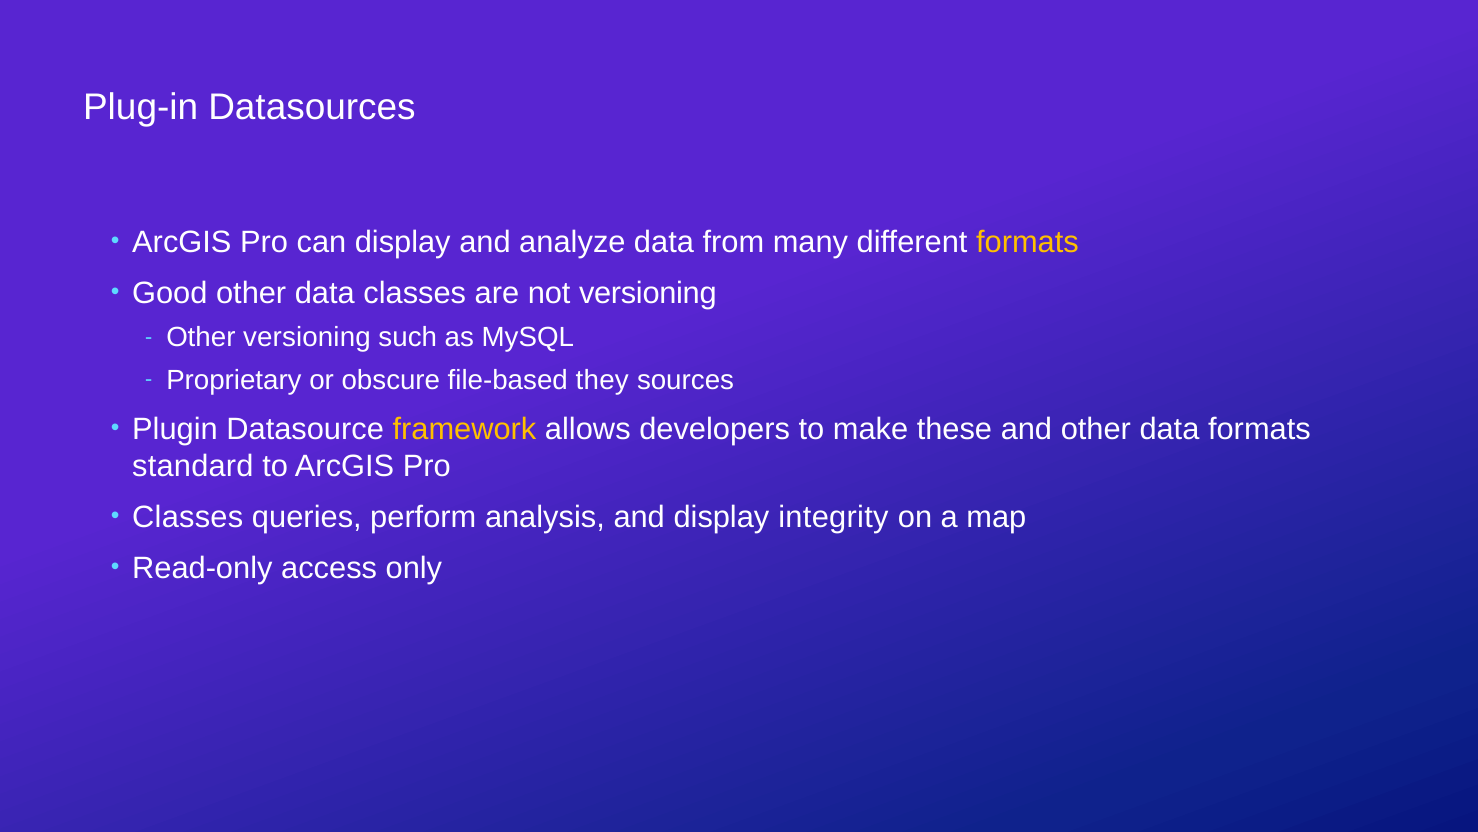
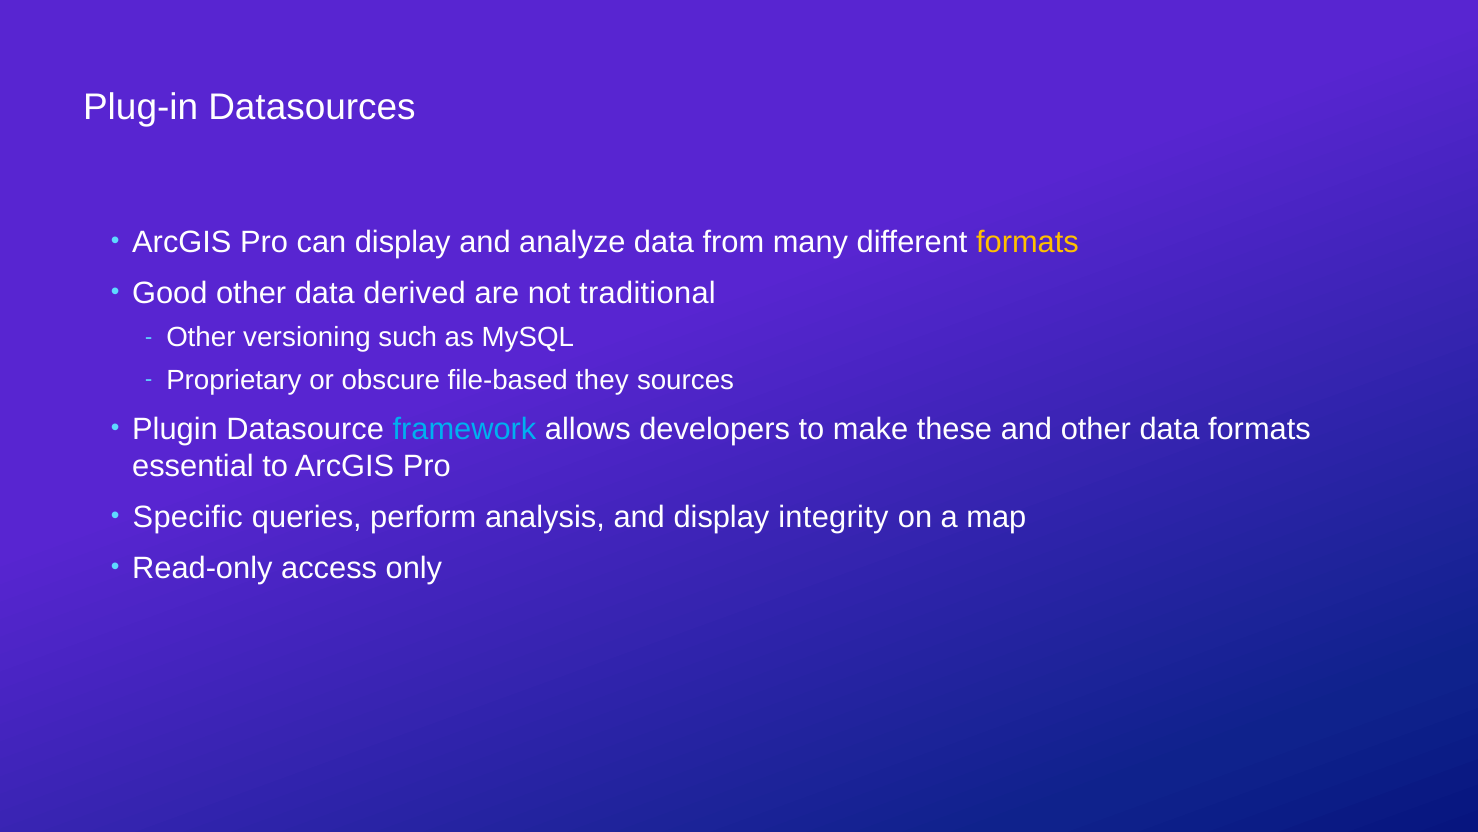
data classes: classes -> derived (415, 293)
not versioning: versioning -> traditional (648, 293)
framework colour: yellow -> light blue (464, 429)
standard: standard -> essential (193, 466)
Classes: Classes -> Specific (188, 517)
